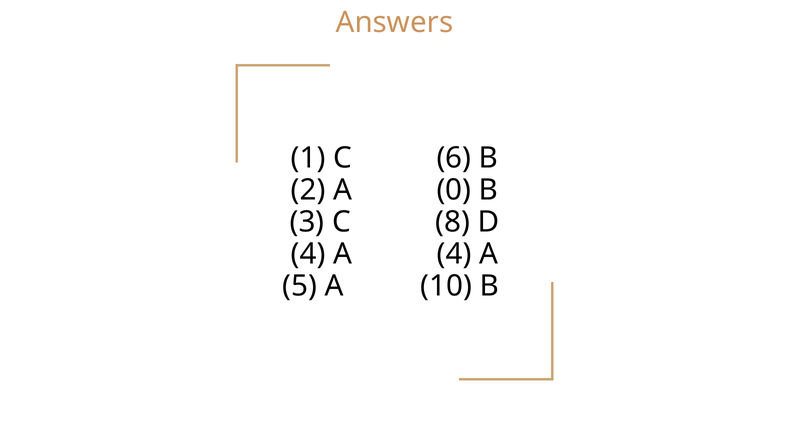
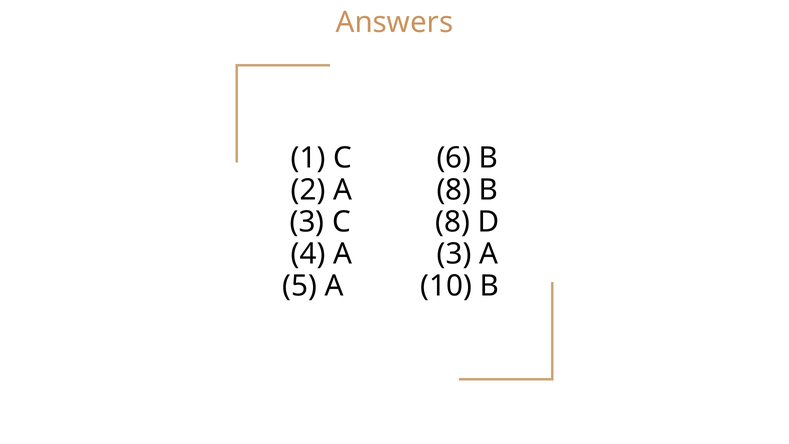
A 0: 0 -> 8 (454, 190)
A 4: 4 -> 3 (454, 254)
